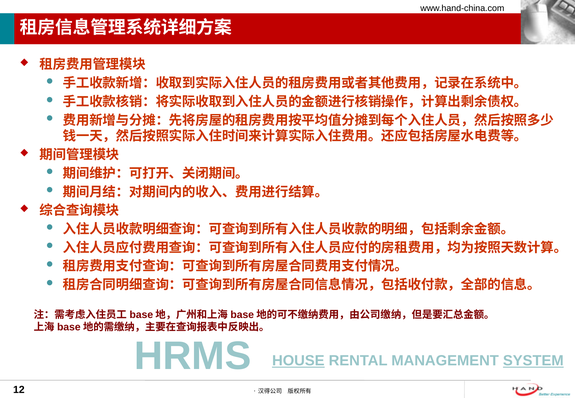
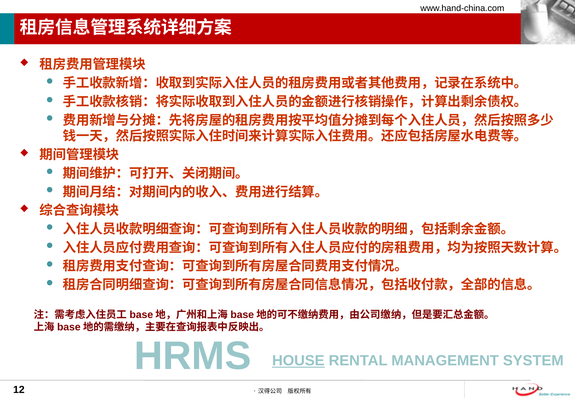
SYSTEM underline: present -> none (533, 361)
